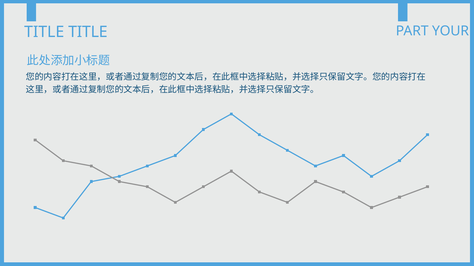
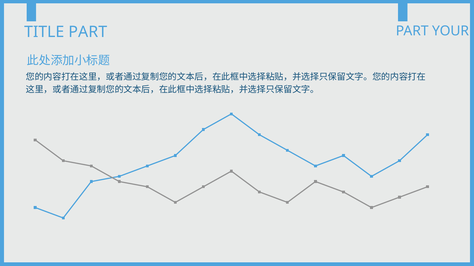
TITLE TITLE: TITLE -> PART (88, 32)
